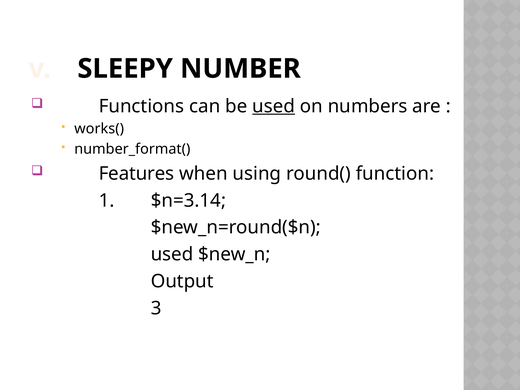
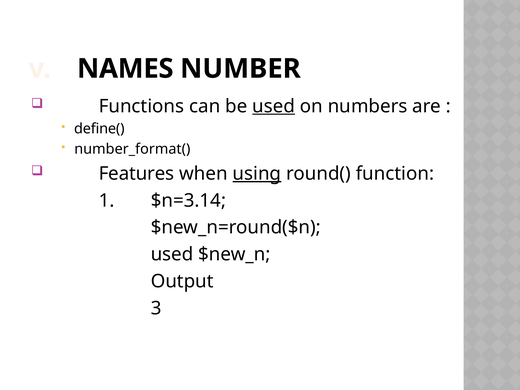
SLEEPY: SLEEPY -> NAMES (125, 69)
works(: works( -> define( (99, 129)
using underline: none -> present (257, 174)
